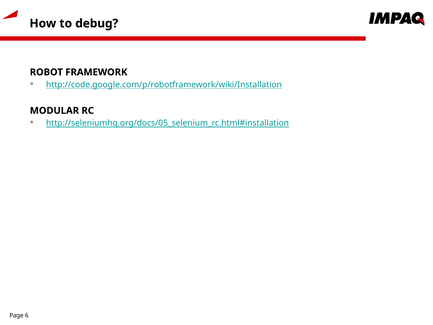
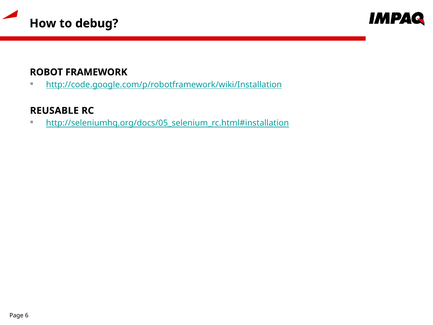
MODULAR: MODULAR -> REUSABLE (54, 111)
